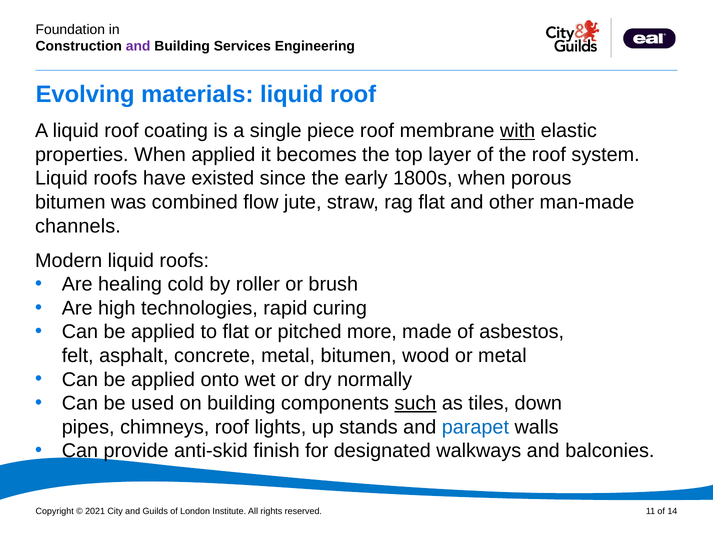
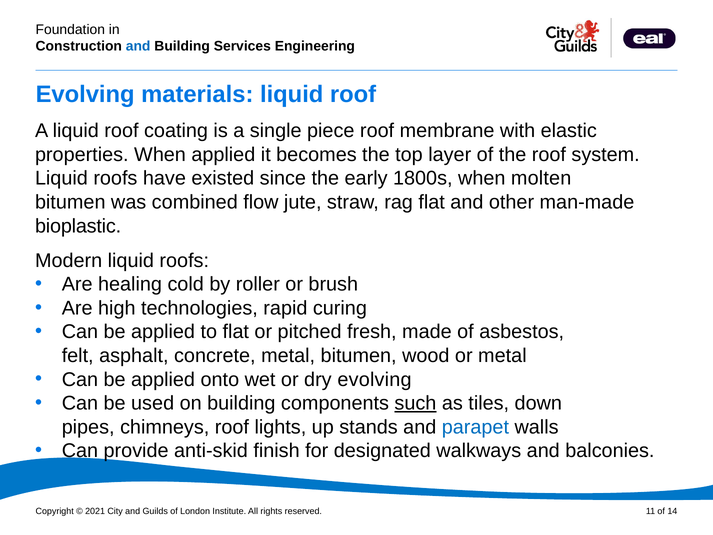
and colour: purple -> blue (138, 46)
with underline: present -> none (518, 131)
porous: porous -> molten (541, 178)
channels: channels -> bioplastic (78, 226)
more: more -> fresh (372, 332)
dry normally: normally -> evolving (375, 379)
